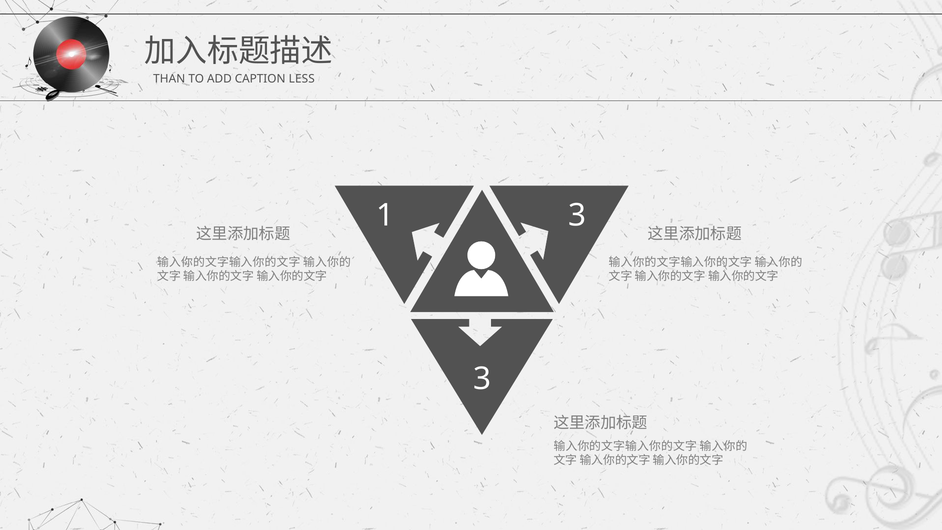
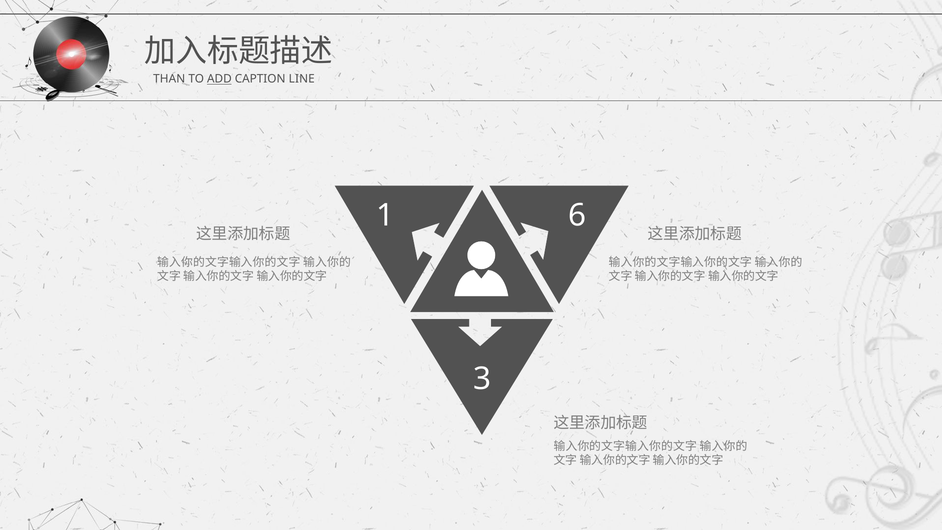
ADD underline: none -> present (219, 79)
LESS: LESS -> LINE (302, 79)
3: 3 -> 6 (577, 215)
